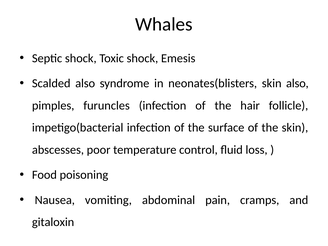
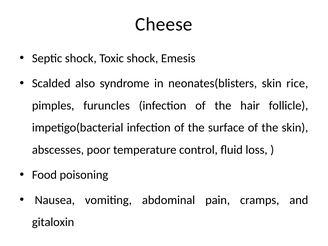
Whales: Whales -> Cheese (164, 24)
skin also: also -> rice (297, 83)
